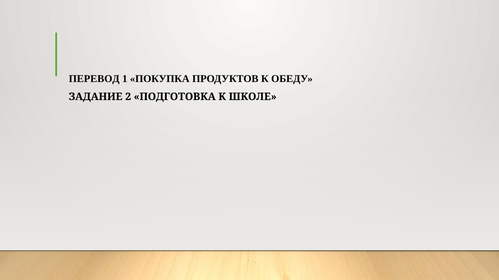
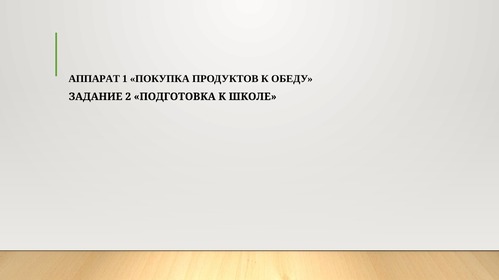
ПЕРЕВОД: ПЕРЕВОД -> АППАРАТ (94, 79)
